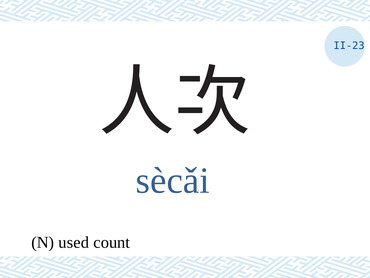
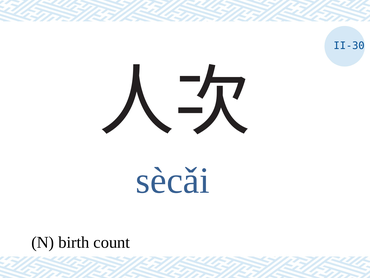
II-23: II-23 -> II-30 (349, 46)
used: used -> birth (74, 242)
